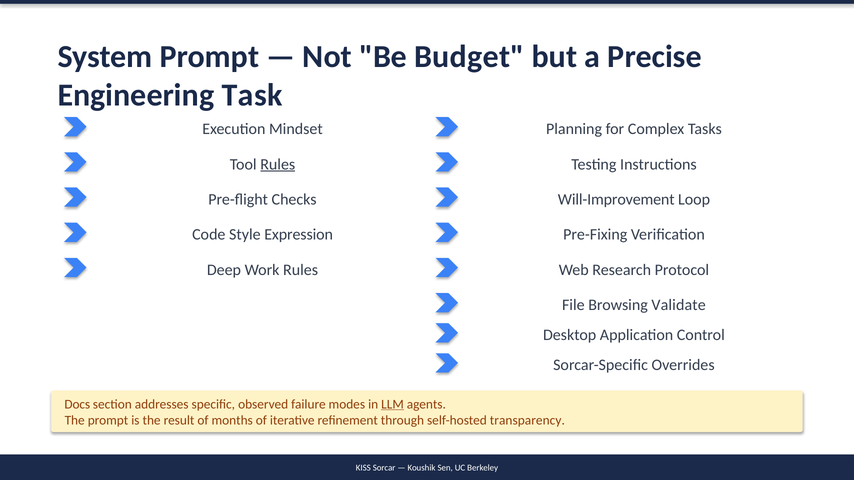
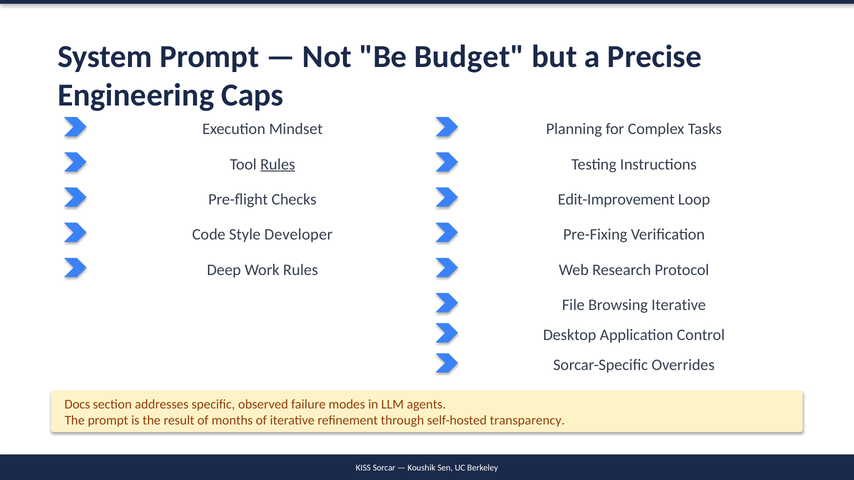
Task: Task -> Caps (252, 95)
Will-Improvement: Will-Improvement -> Edit-Improvement (616, 200)
Expression: Expression -> Developer (298, 235)
Browsing Validate: Validate -> Iterative (679, 305)
LLM underline: present -> none (392, 404)
